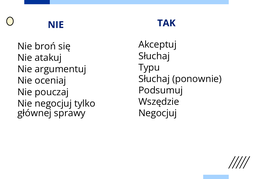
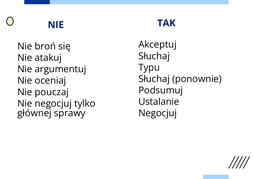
Wszędzie: Wszędzie -> Ustalanie (159, 102)
